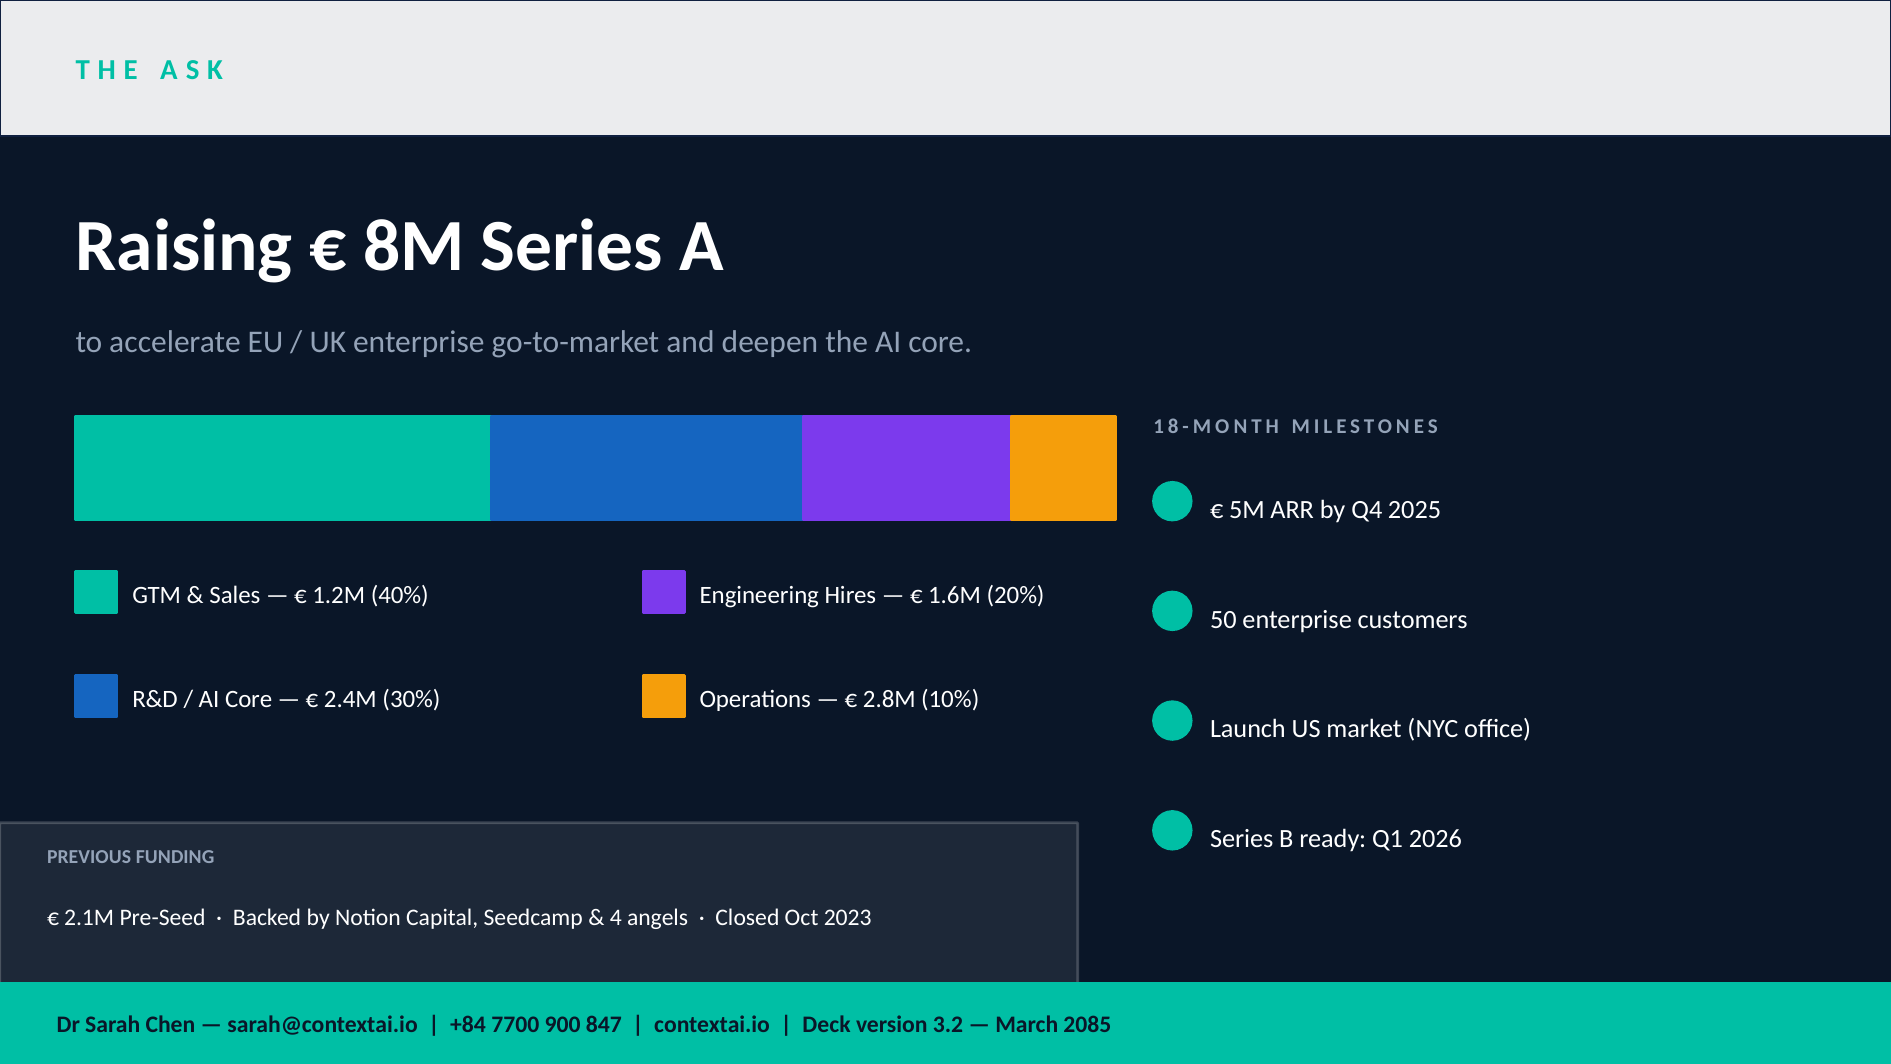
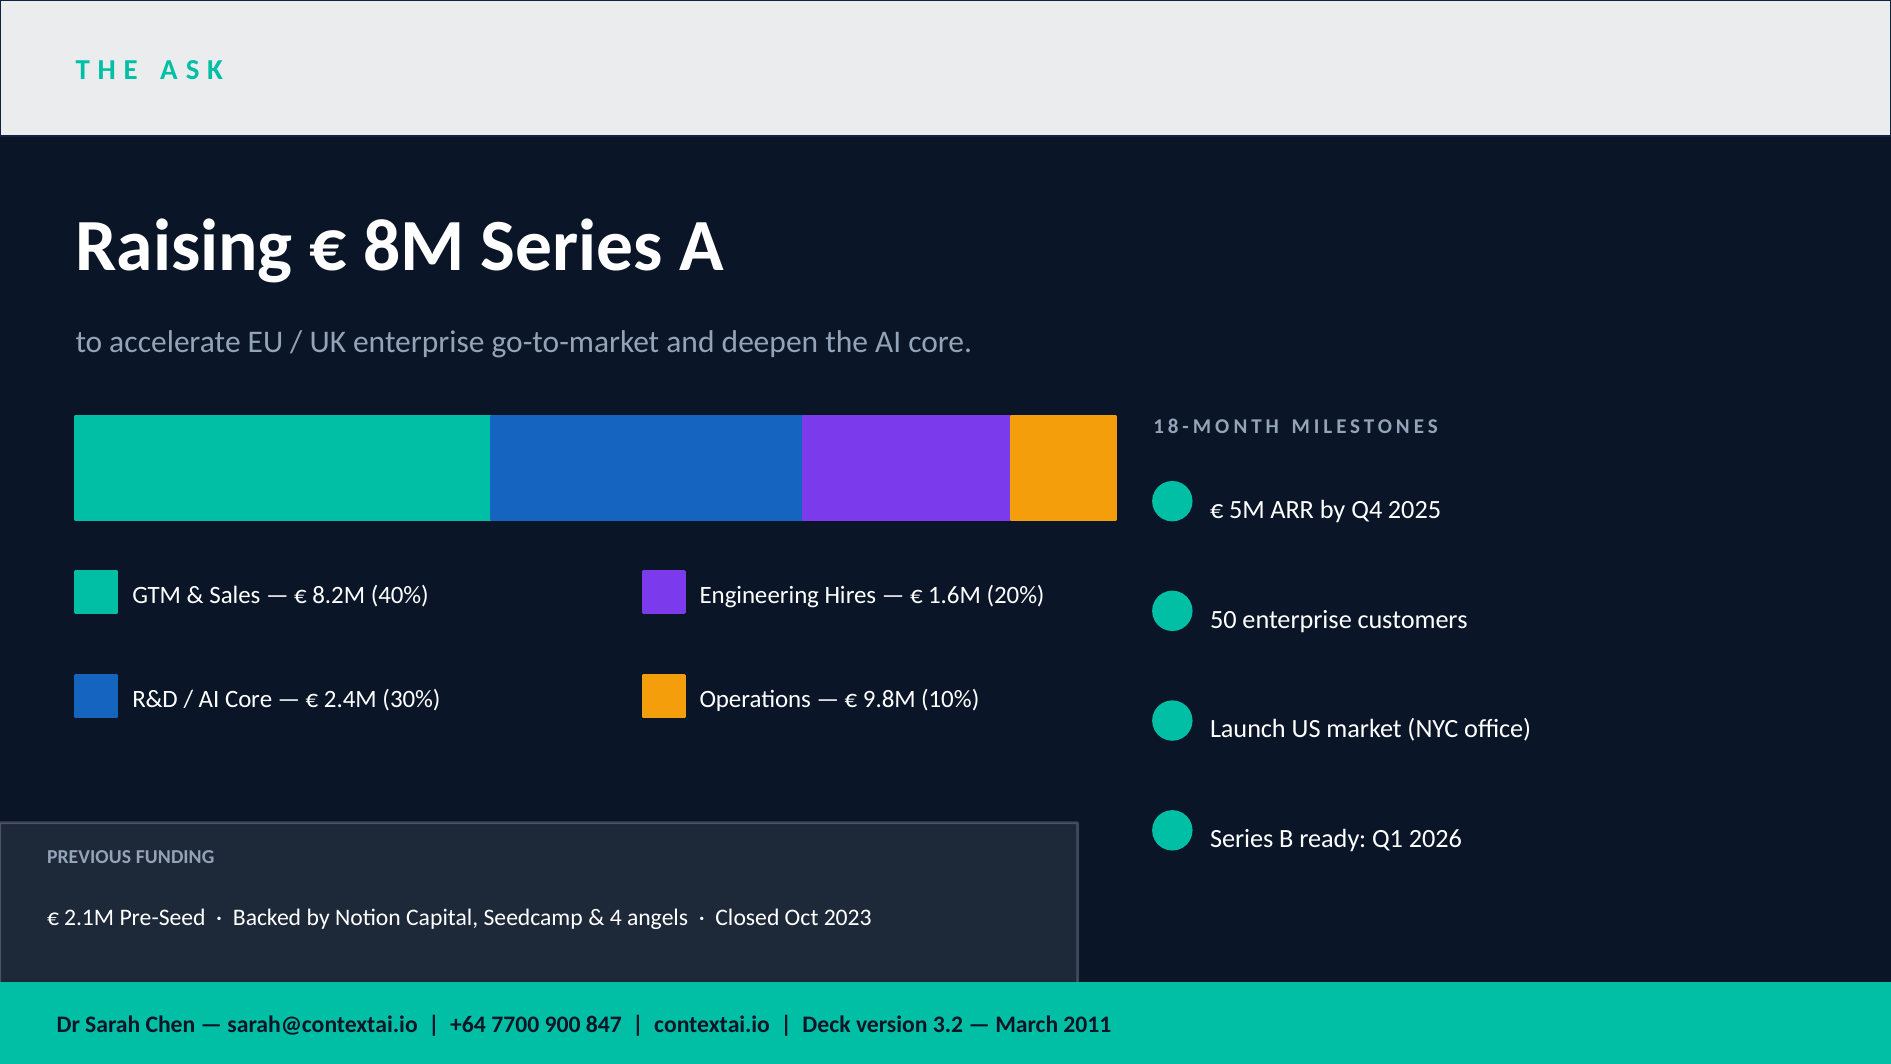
1.2M: 1.2M -> 8.2M (339, 595)
2.8M: 2.8M -> 9.8M (889, 699)
+84: +84 -> +64 (468, 1025)
2085: 2085 -> 2011 (1087, 1025)
